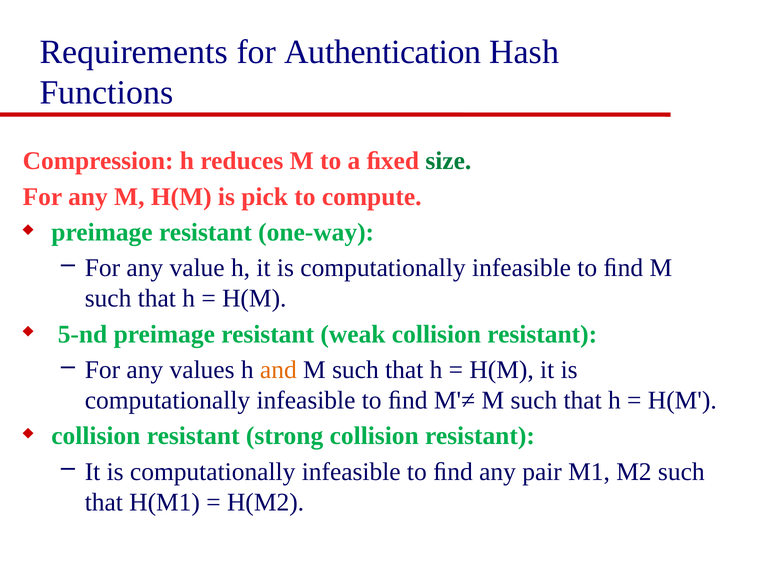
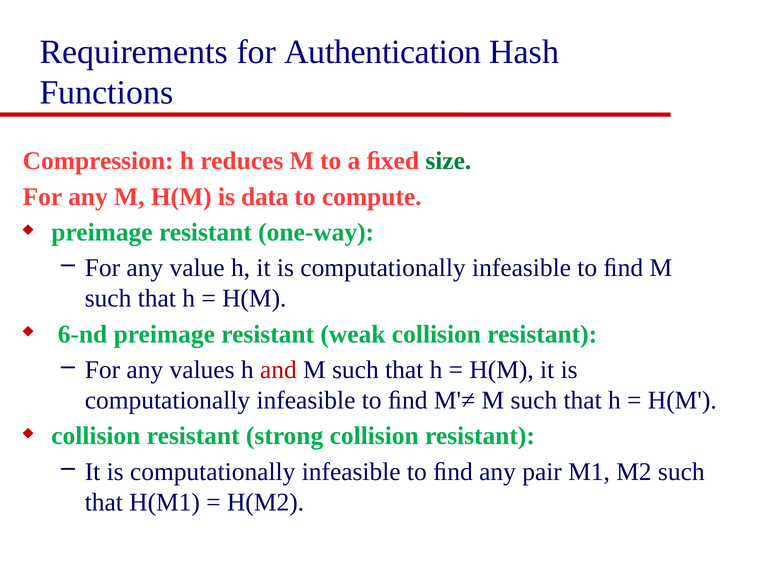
pick: pick -> data (265, 197)
5-nd: 5-nd -> 6-nd (82, 334)
and colour: orange -> red (278, 370)
